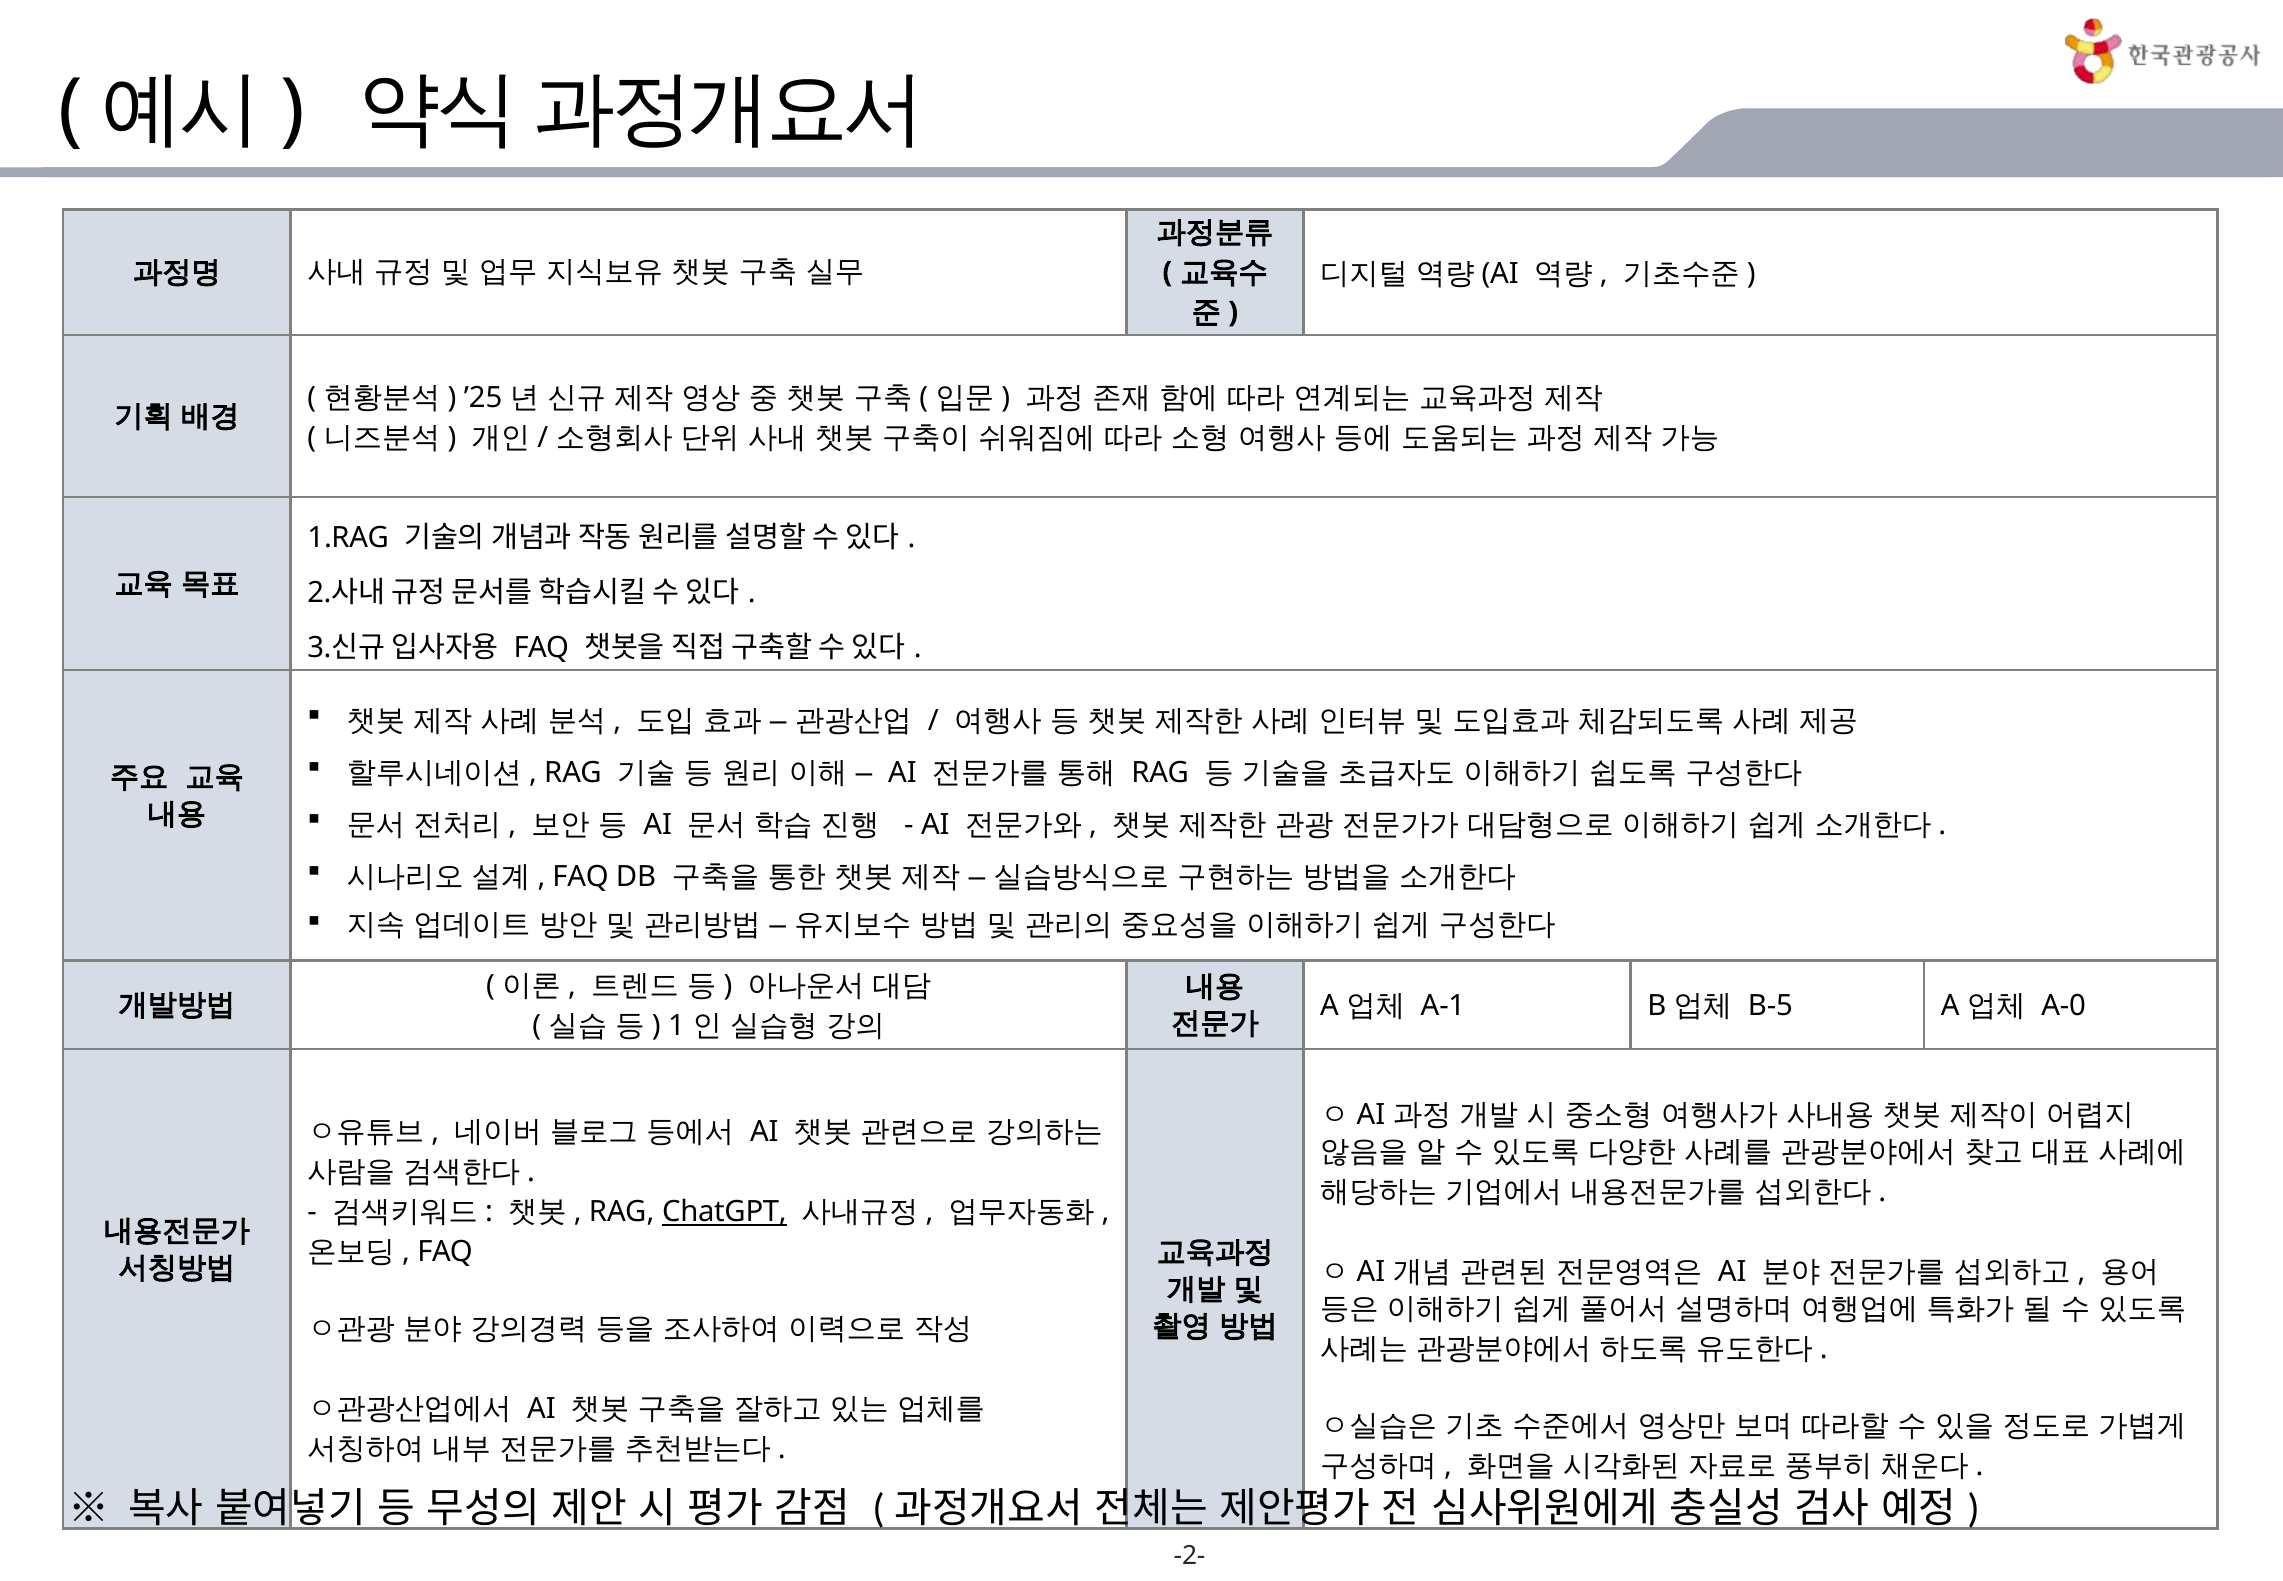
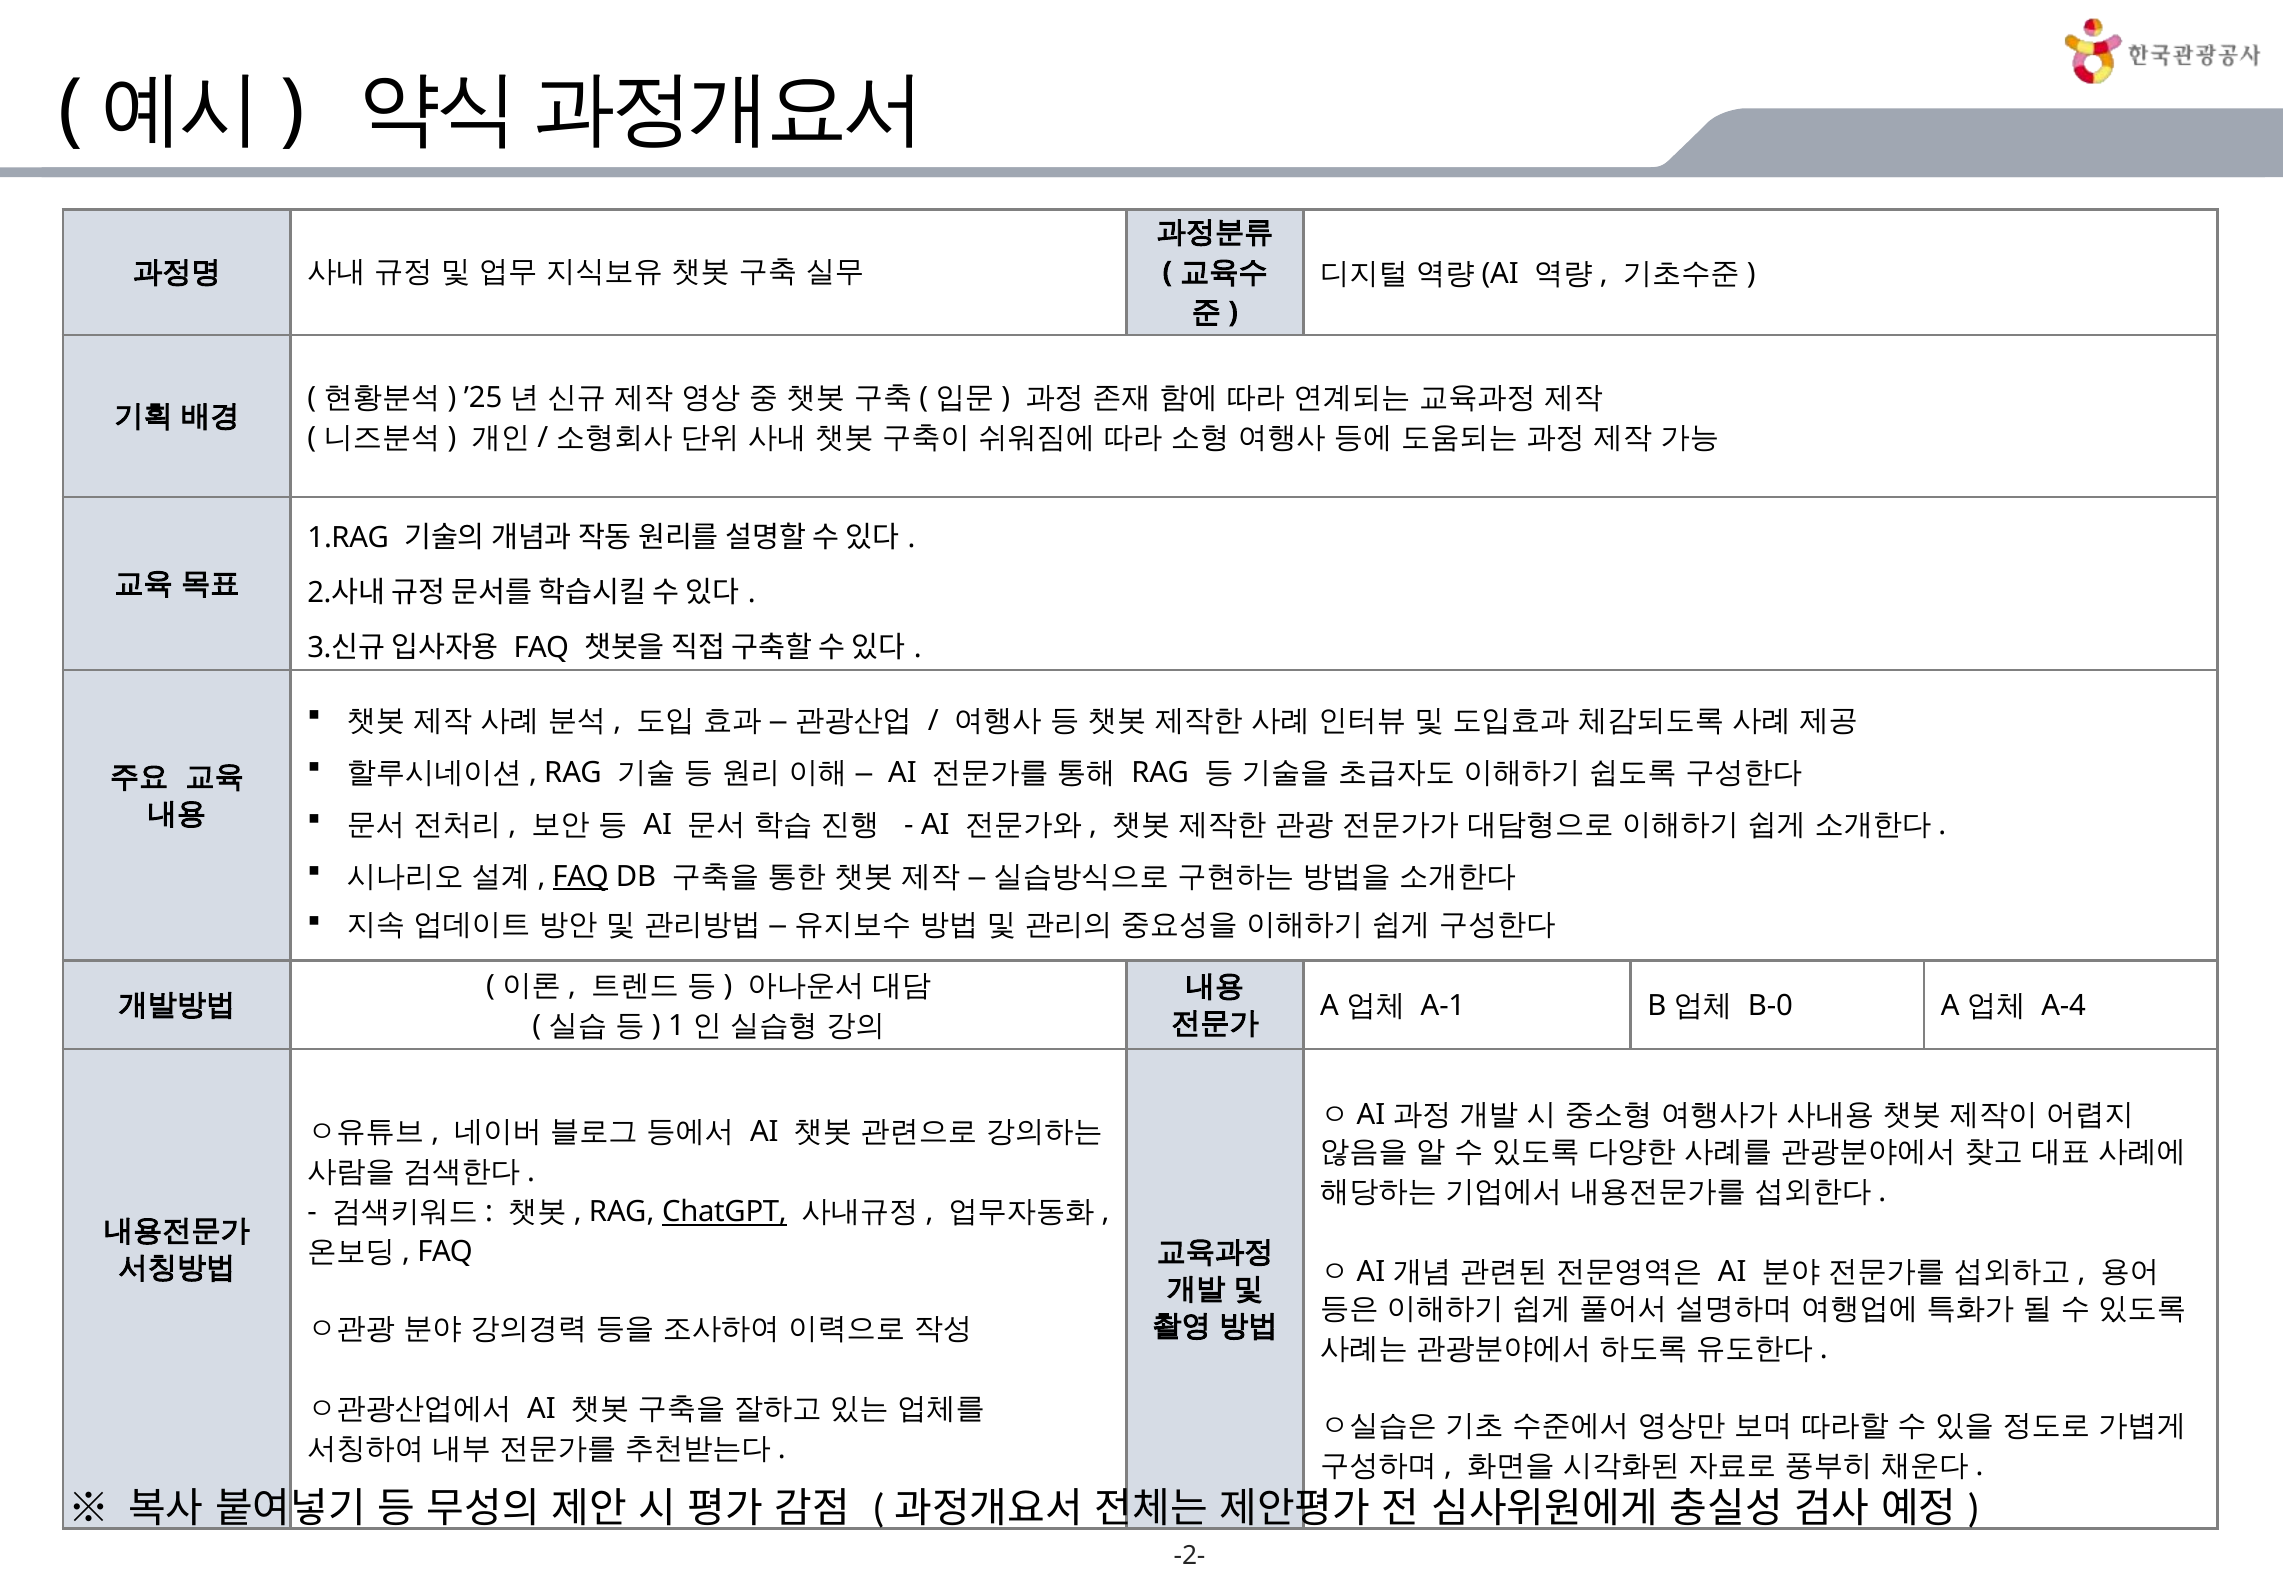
FAQ underline: none -> present (581, 876)
B-5: B-5 -> B-0 (1770, 1006)
A-0: A-0 -> A-4 (2064, 1006)
